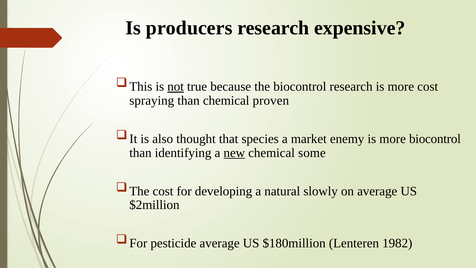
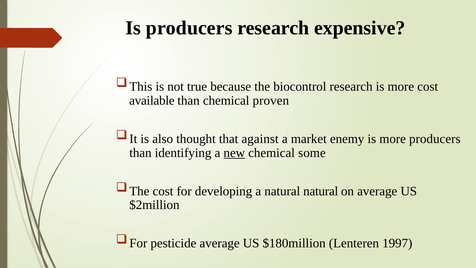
not underline: present -> none (176, 87)
spraying: spraying -> available (152, 100)
species: species -> against (260, 139)
more biocontrol: biocontrol -> producers (435, 139)
natural slowly: slowly -> natural (321, 191)
1982: 1982 -> 1997 (397, 243)
